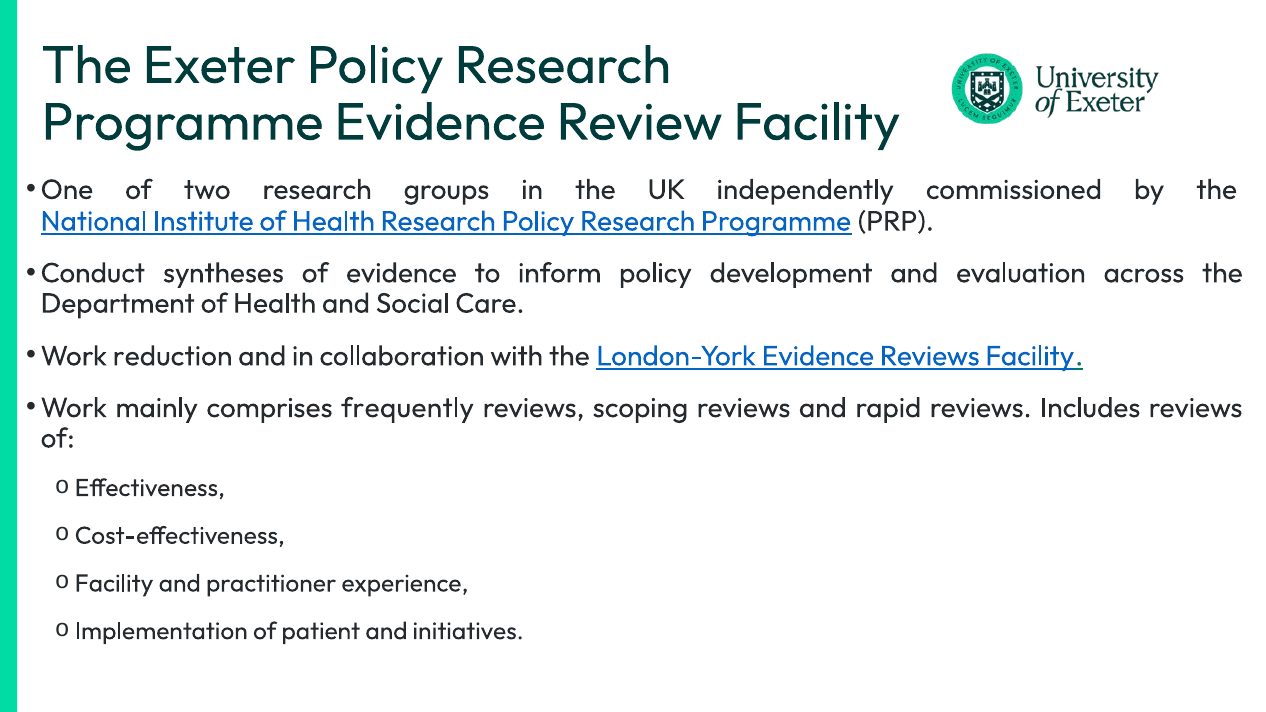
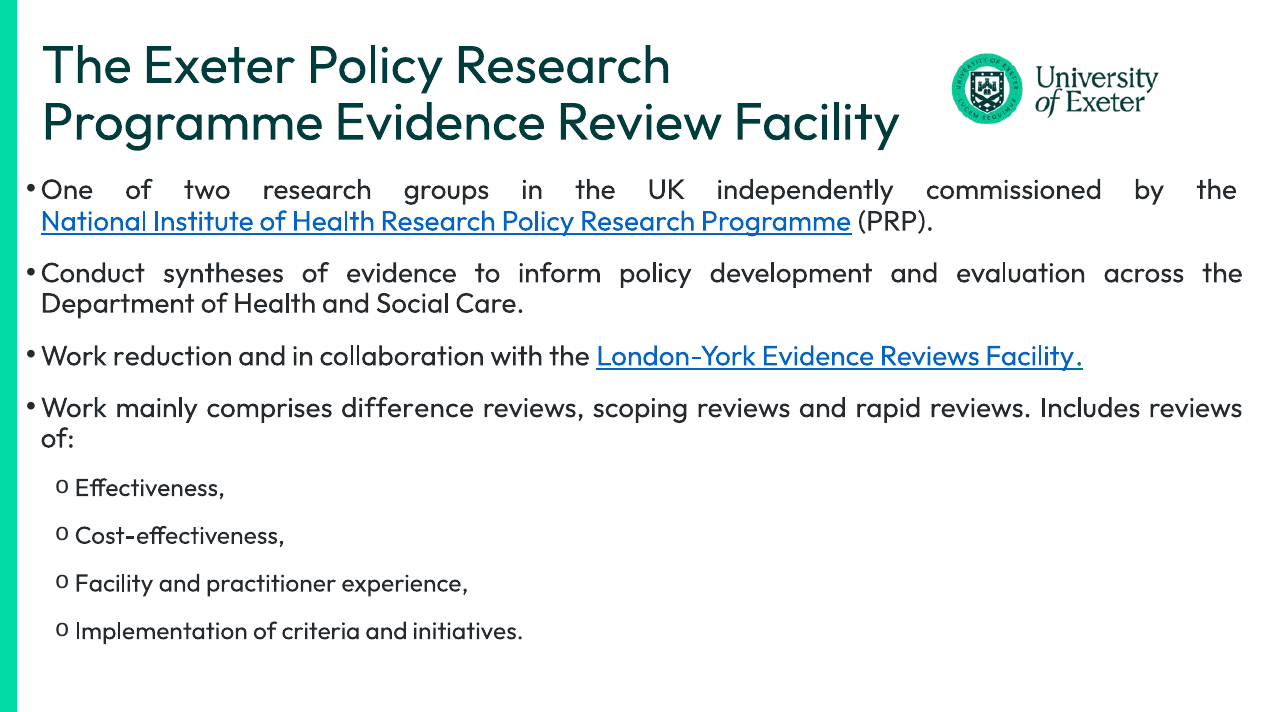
frequently: frequently -> difference (408, 408)
patient: patient -> criteria (321, 631)
